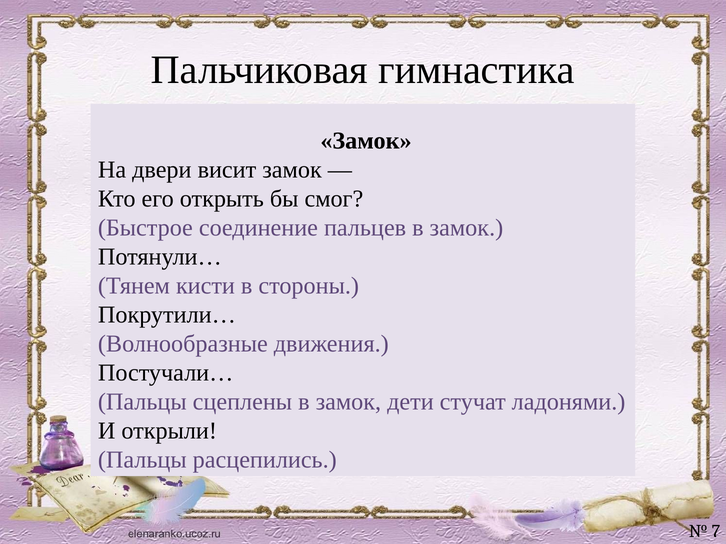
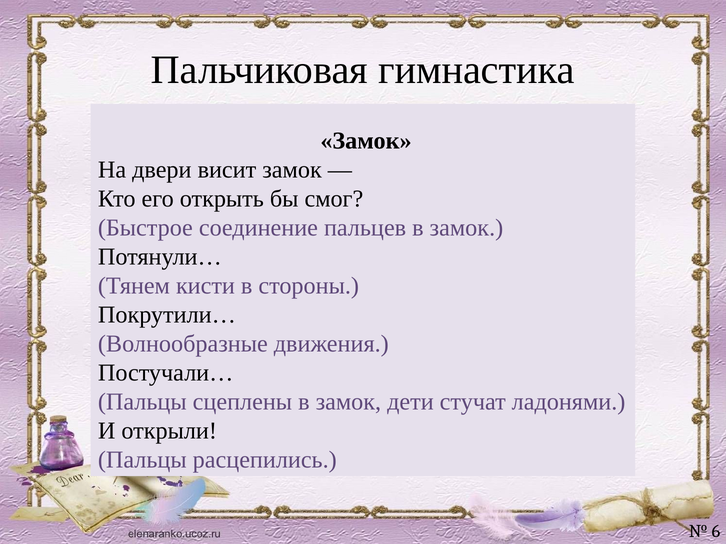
7: 7 -> 6 (716, 532)
